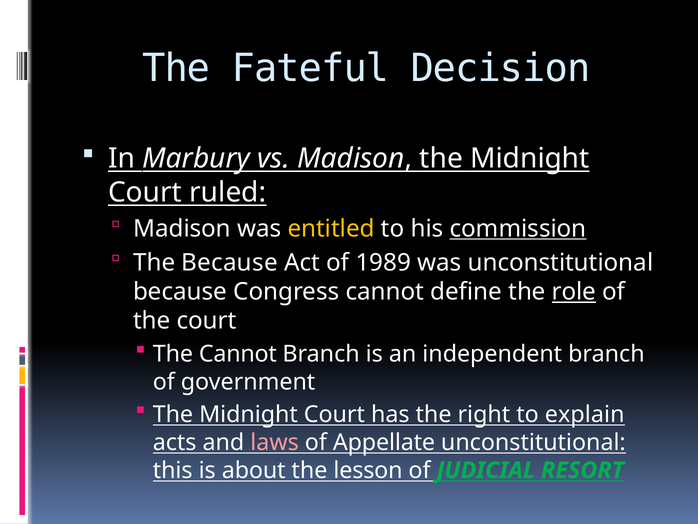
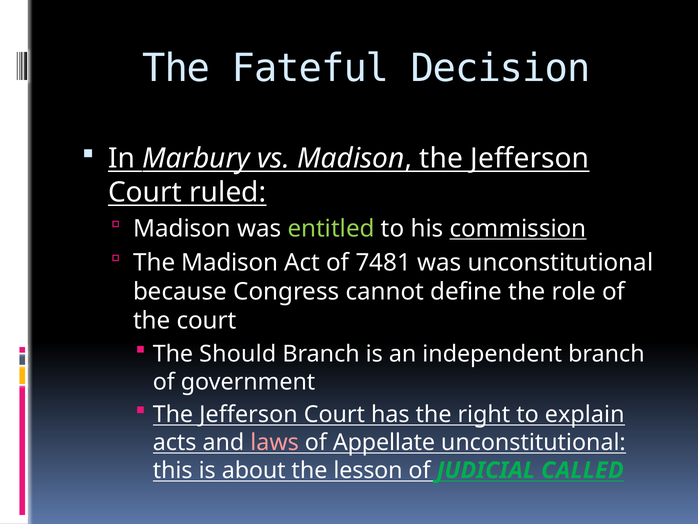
Madison the Midnight: Midnight -> Jefferson (530, 158)
entitled colour: yellow -> light green (331, 228)
The Because: Because -> Madison (230, 262)
1989: 1989 -> 7481 (383, 262)
role underline: present -> none (574, 292)
The Cannot: Cannot -> Should (238, 354)
Midnight: Midnight -> Jefferson (248, 414)
RESORT: RESORT -> CALLED (582, 470)
